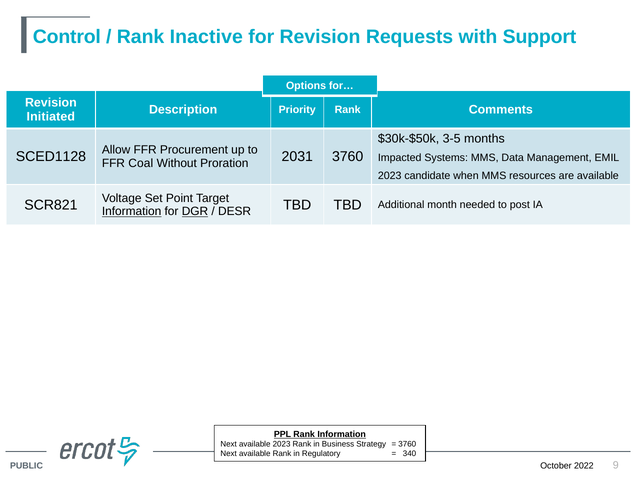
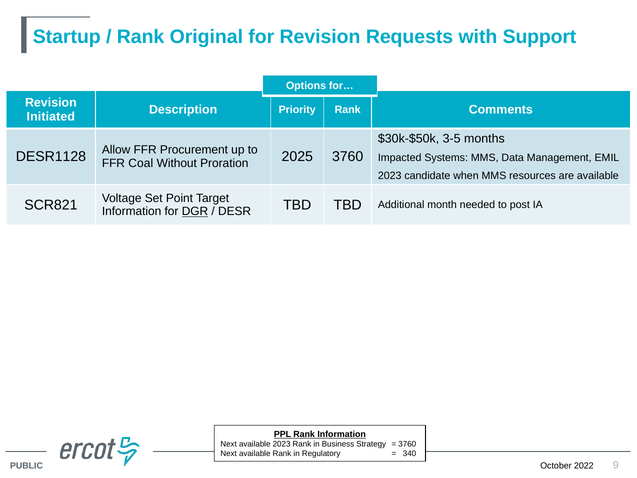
Control: Control -> Startup (67, 37)
Inactive: Inactive -> Original (206, 37)
SCED1128: SCED1128 -> DESR1128 (51, 157)
2031: 2031 -> 2025 (297, 157)
Information underline: present -> none (132, 211)
